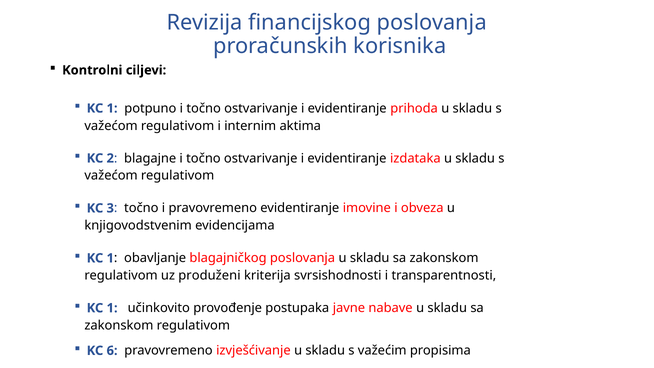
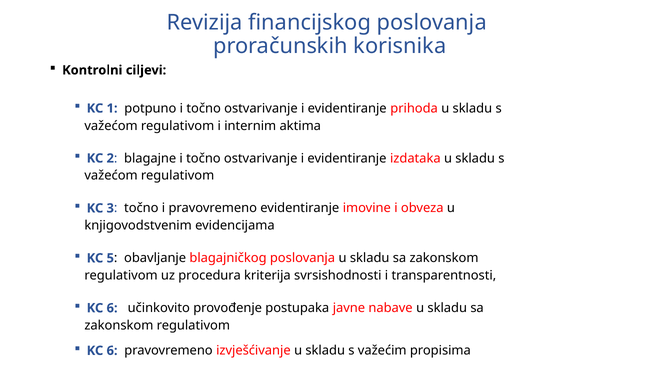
1: 1 -> 5 (110, 258)
produženi: produženi -> procedura (210, 275)
1: 1 -> 6 (112, 308)
